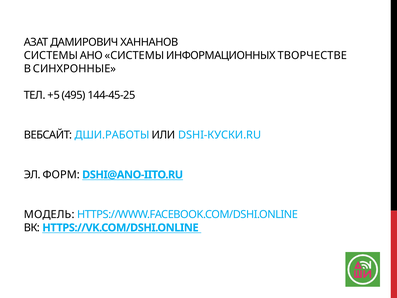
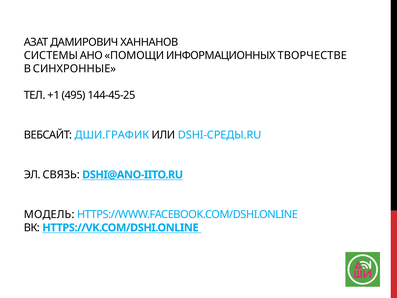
АНО СИСТЕМЫ: СИСТЕМЫ -> ПОМОЩИ (134, 55)
+5: +5 -> +1 (54, 95)
ДШИ.РАБОТЫ: ДШИ.РАБОТЫ -> ДШИ.ГРАФИК (112, 135)
DSHI-КУСКИ.RU: DSHI-КУСКИ.RU -> DSHI-СРЕДЫ.RU (220, 135)
ФОРМ: ФОРМ -> СВЯЗЬ (61, 175)
